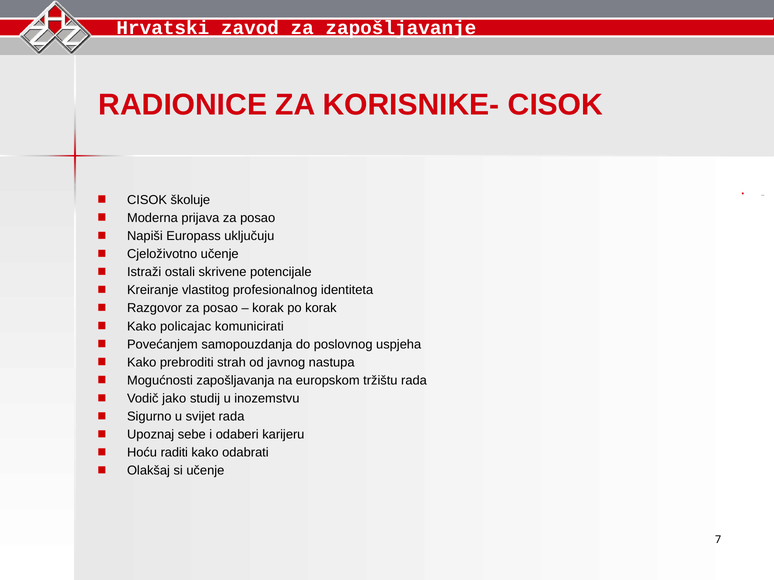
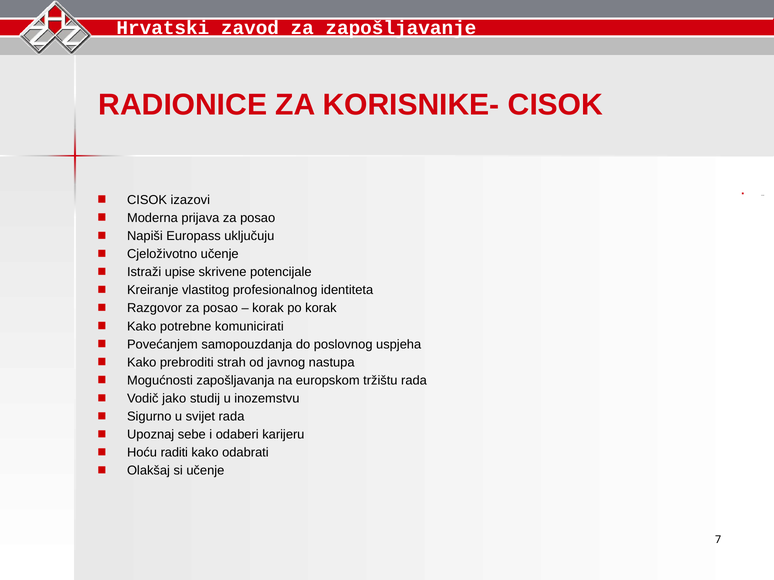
školuje: školuje -> izazovi (190, 200)
ostali: ostali -> upise (180, 272)
policajac: policajac -> potrebne (186, 327)
